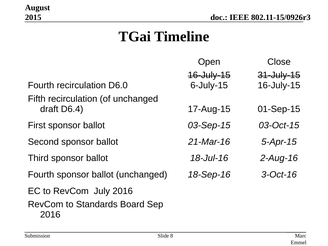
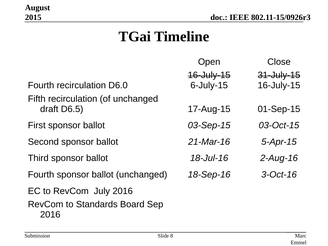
D6.4: D6.4 -> D6.5 (72, 109)
